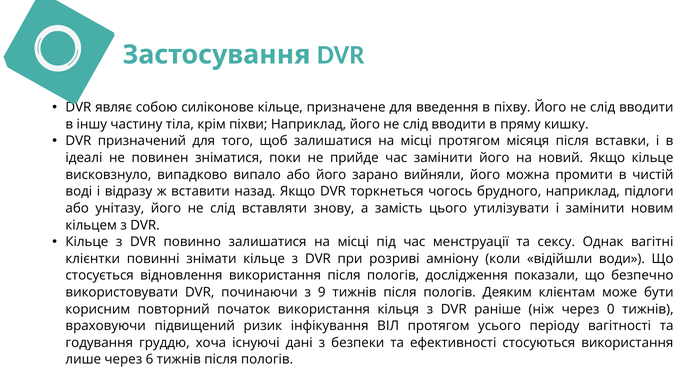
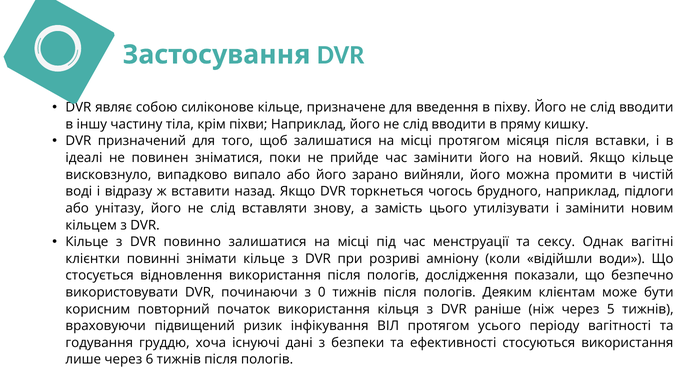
9: 9 -> 0 (322, 293)
0: 0 -> 5 (611, 309)
